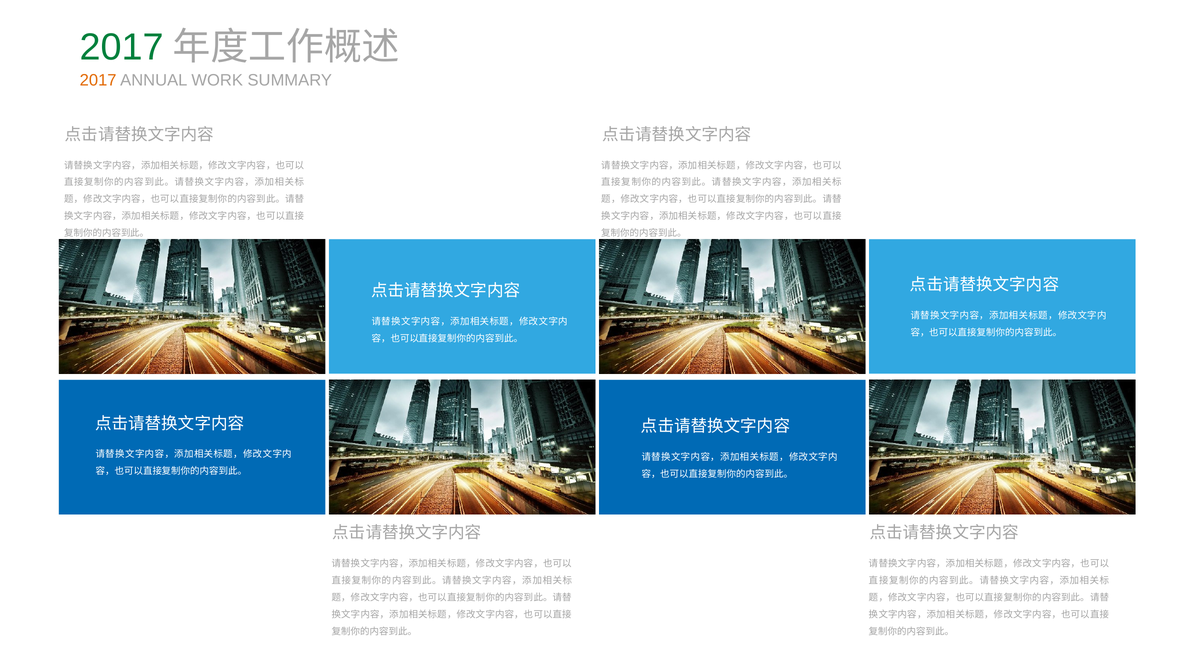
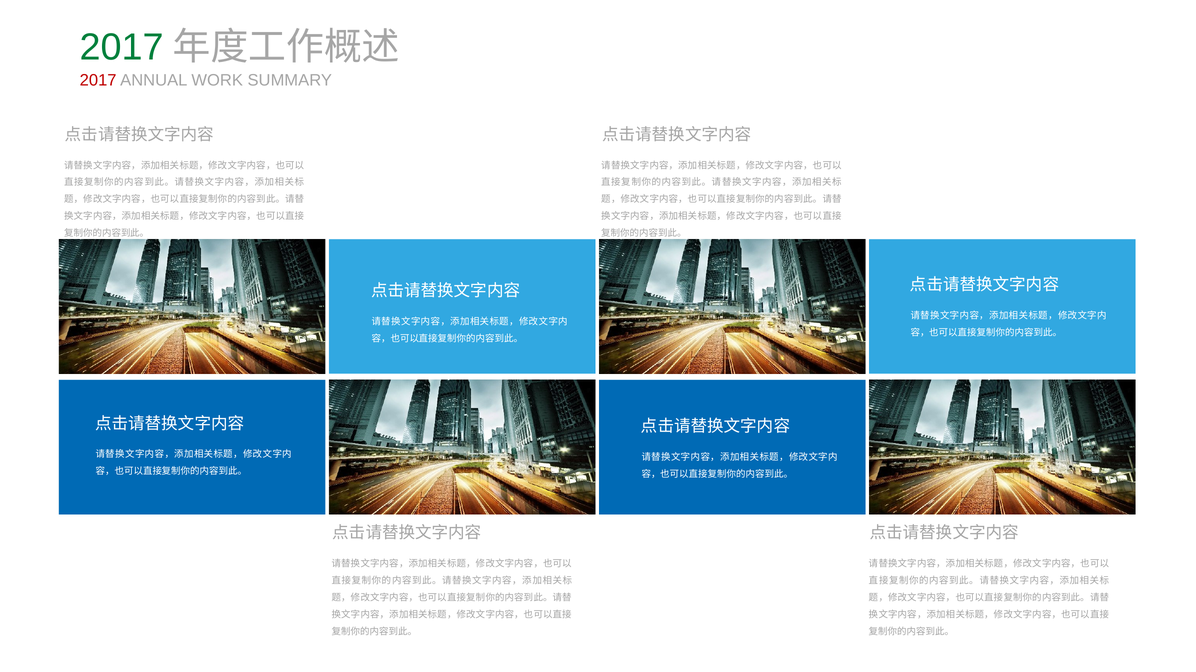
2017 colour: orange -> red (98, 80)
